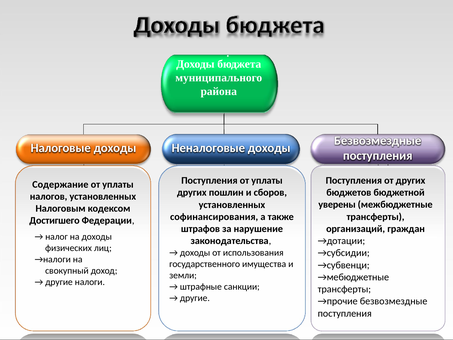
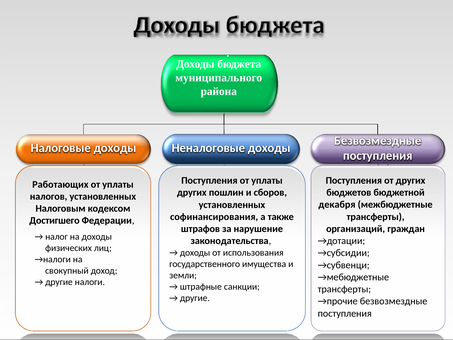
Содержание: Содержание -> Работающих (60, 184)
уверены: уверены -> декабря (337, 205)
